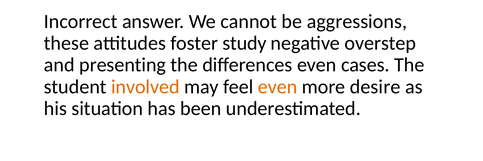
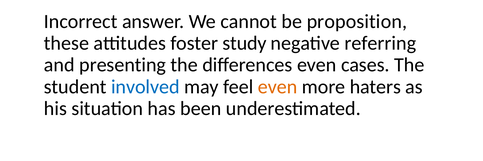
aggressions: aggressions -> proposition (357, 21)
overstep: overstep -> referring (380, 43)
involved colour: orange -> blue (145, 87)
desire: desire -> haters (375, 87)
